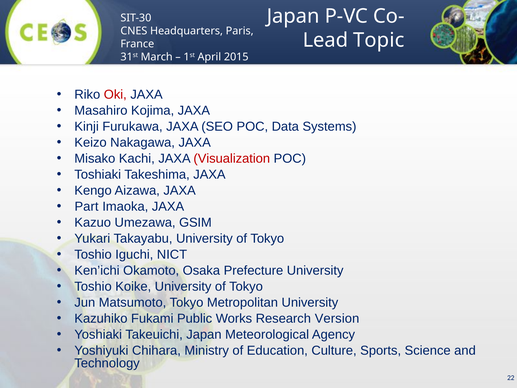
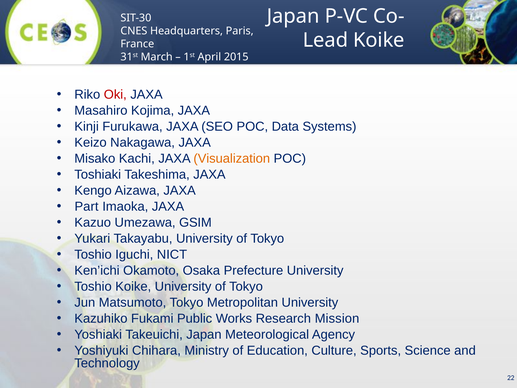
Topic: Topic -> Koike (379, 40)
Visualization colour: red -> orange (232, 159)
Version: Version -> Mission (337, 318)
